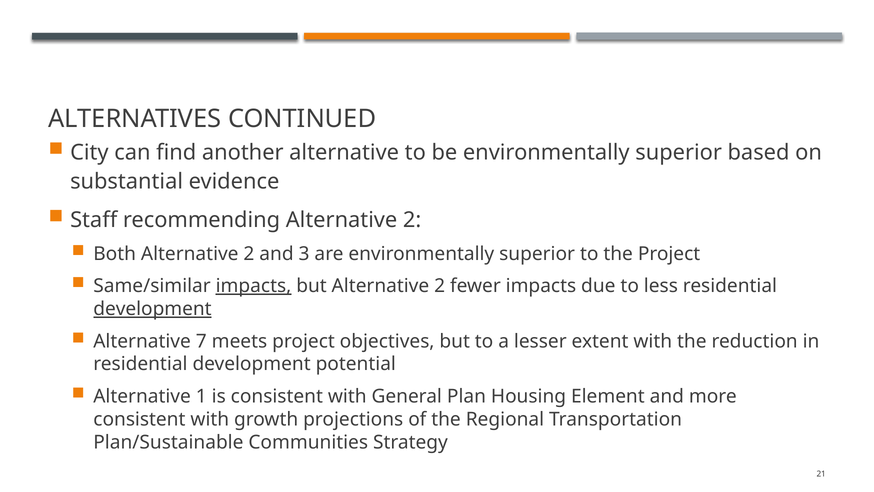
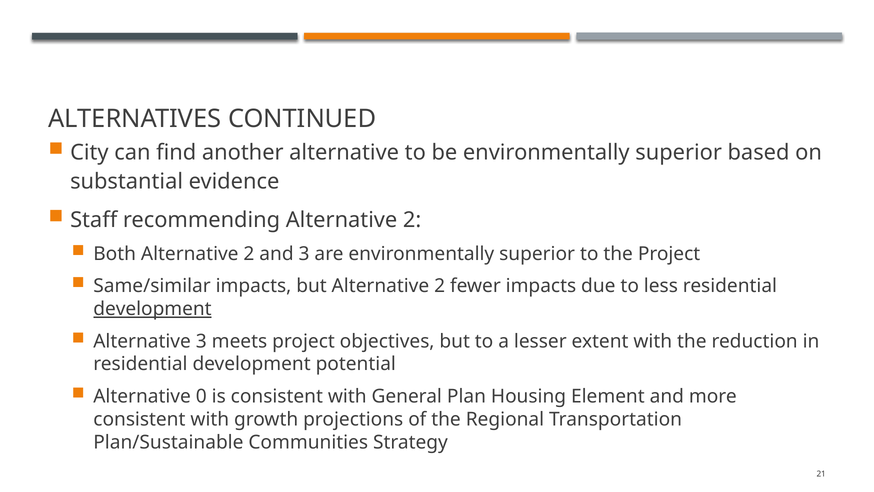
impacts underline: present -> none (253, 286)
Alternative 7: 7 -> 3 (201, 341)
1: 1 -> 0 (201, 396)
